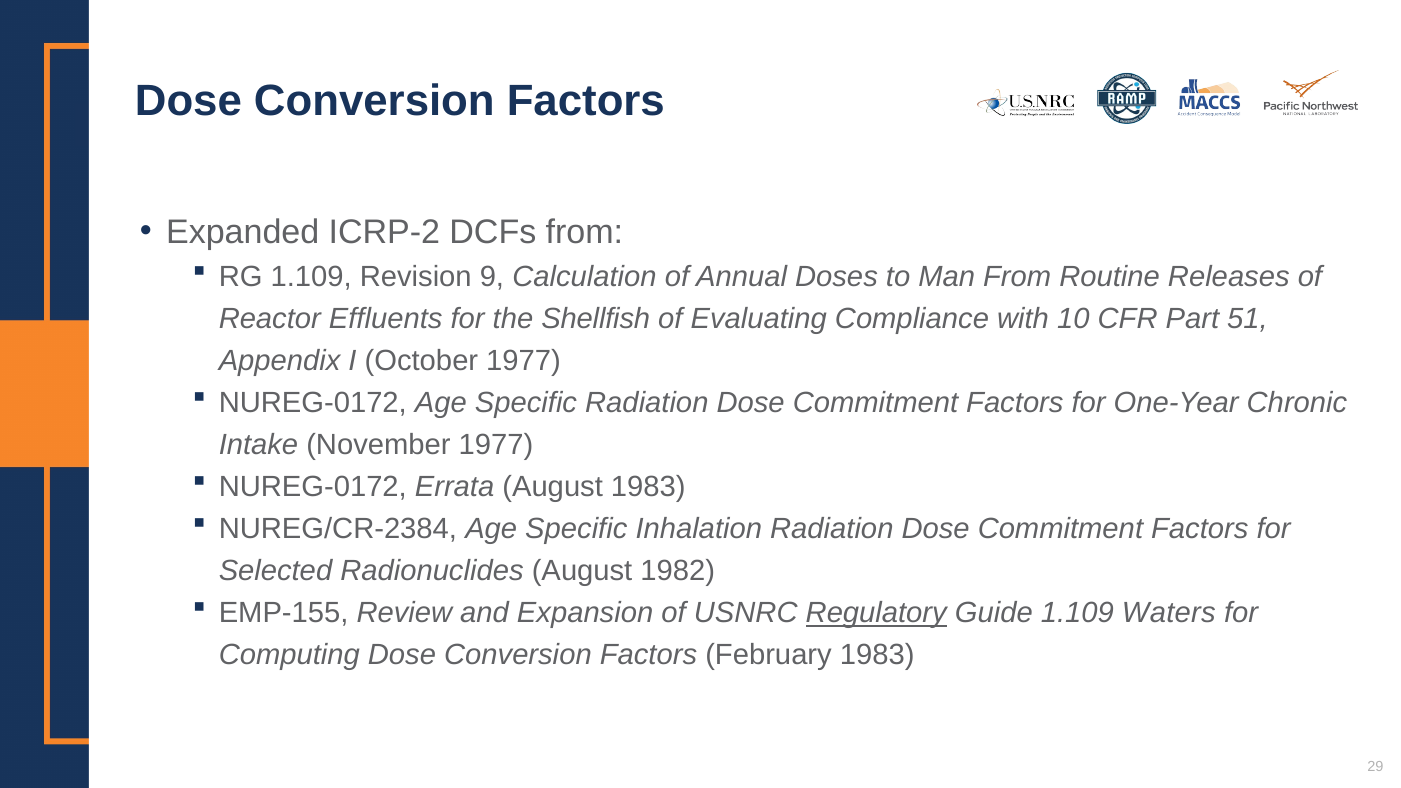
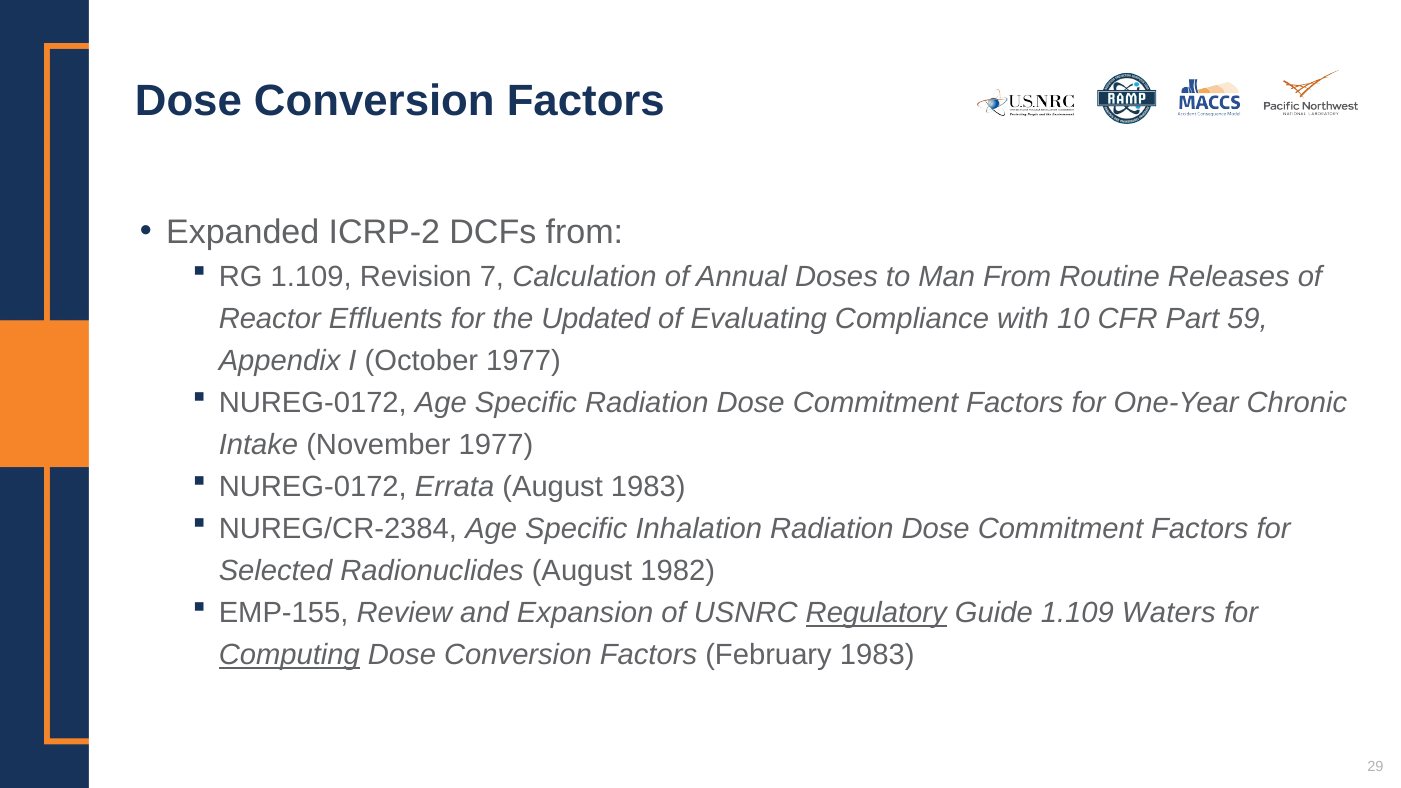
9: 9 -> 7 (492, 277)
Shellfish: Shellfish -> Updated (596, 319)
51: 51 -> 59 (1247, 319)
Computing underline: none -> present (289, 655)
